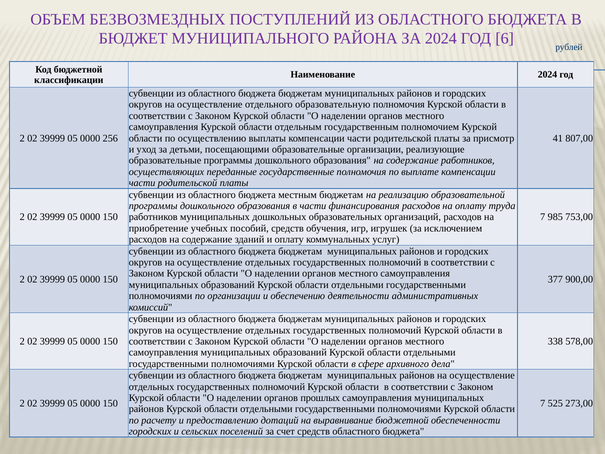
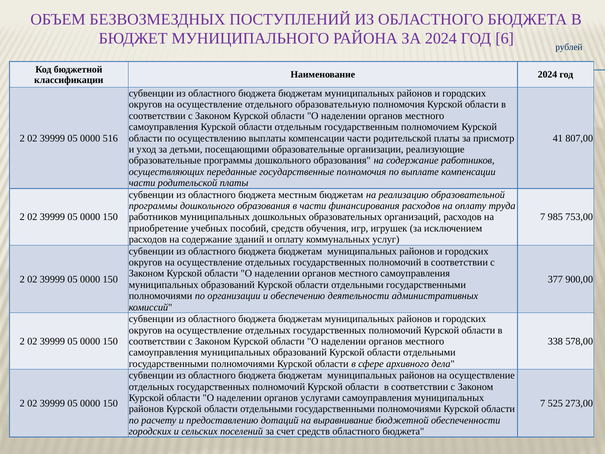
256: 256 -> 516 (110, 138)
прошлых: прошлых -> услугами (320, 398)
